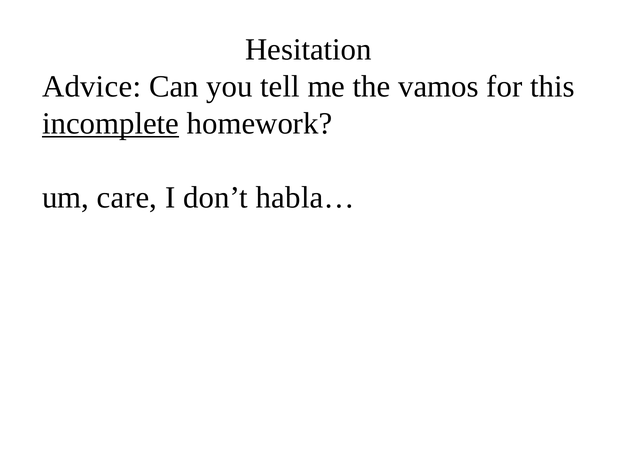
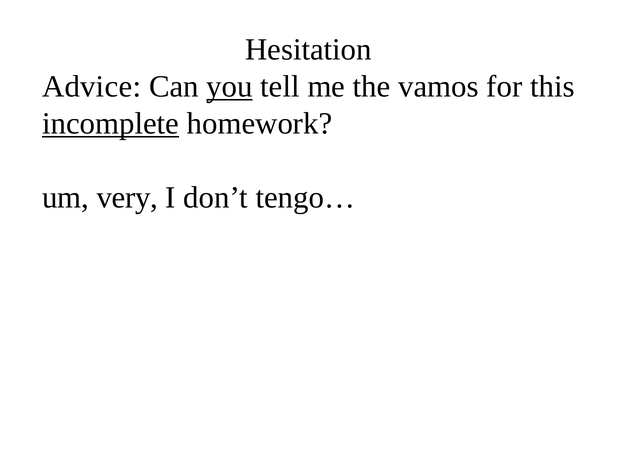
you underline: none -> present (230, 86)
care: care -> very (127, 197)
habla…: habla… -> tengo… (305, 197)
